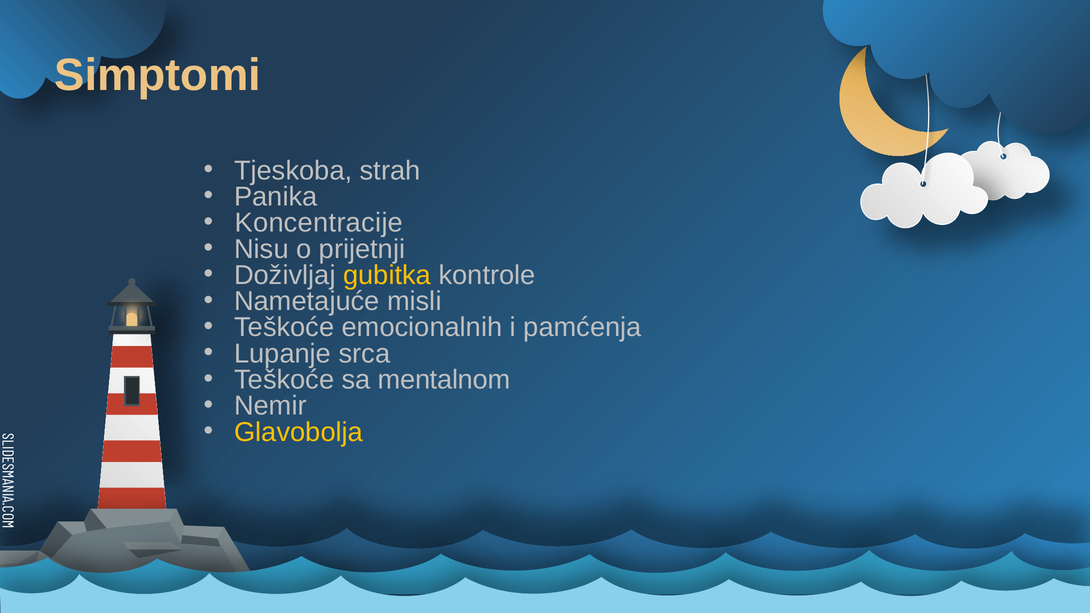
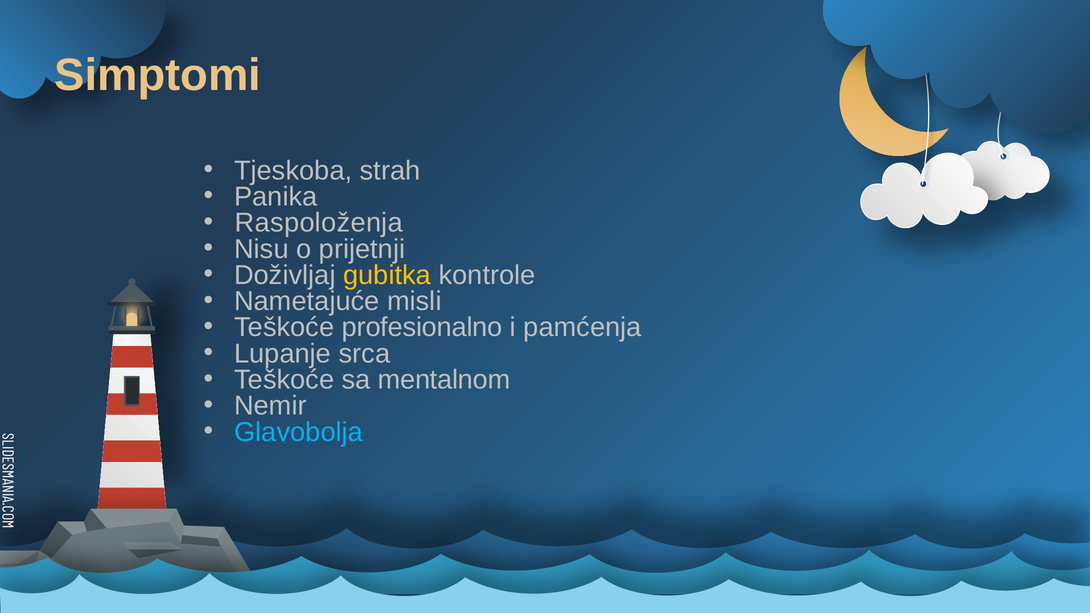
Koncentracije: Koncentracije -> Raspoloženja (319, 223)
emocionalnih: emocionalnih -> profesionalno (422, 328)
Glavobolja colour: yellow -> light blue (299, 432)
